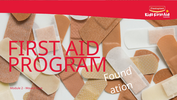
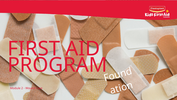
AID underline: present -> none (83, 49)
